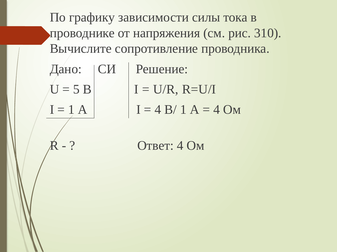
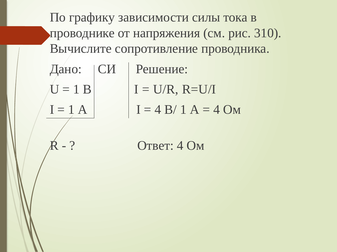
5: 5 -> 1 (76, 90)
